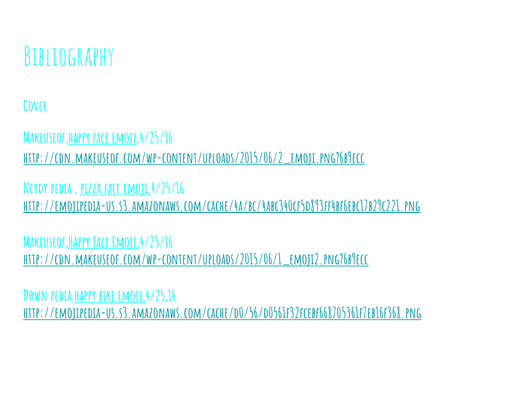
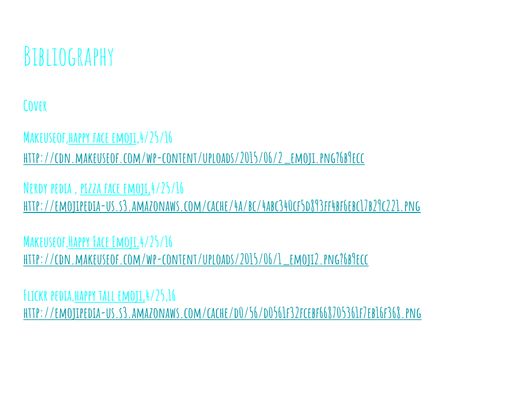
Down: Down -> Flickr (36, 296)
bike: bike -> tall (107, 296)
